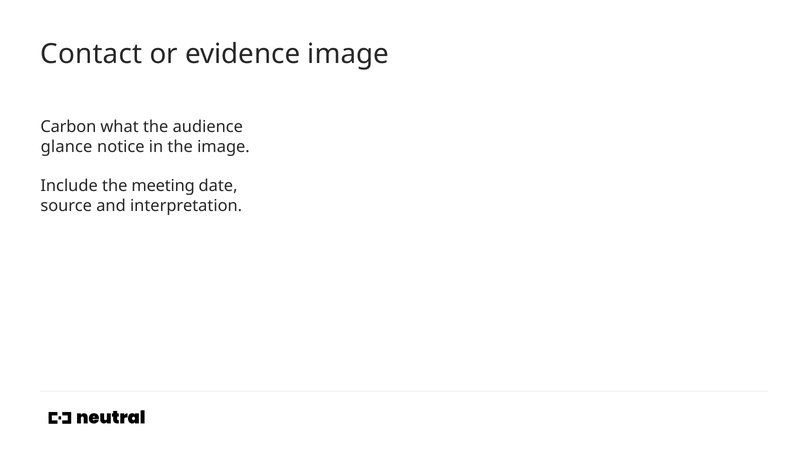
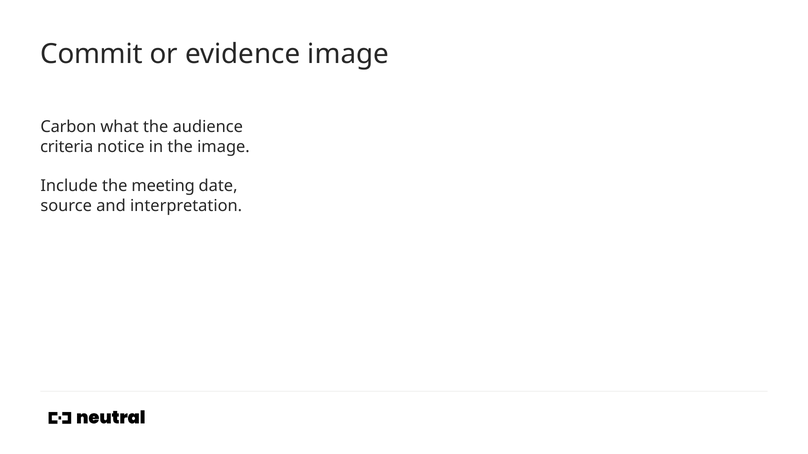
Contact: Contact -> Commit (92, 54)
glance: glance -> criteria (67, 147)
